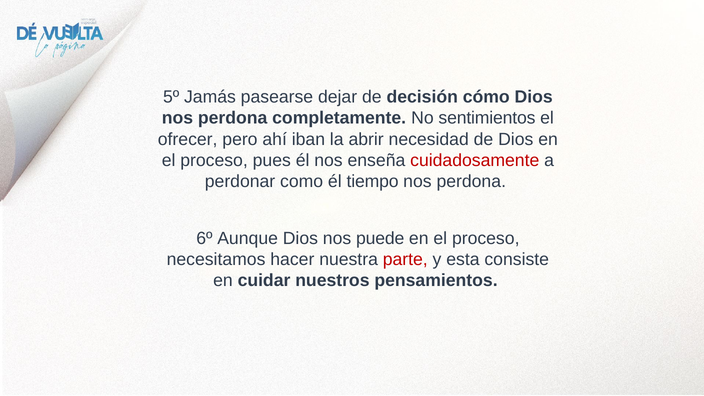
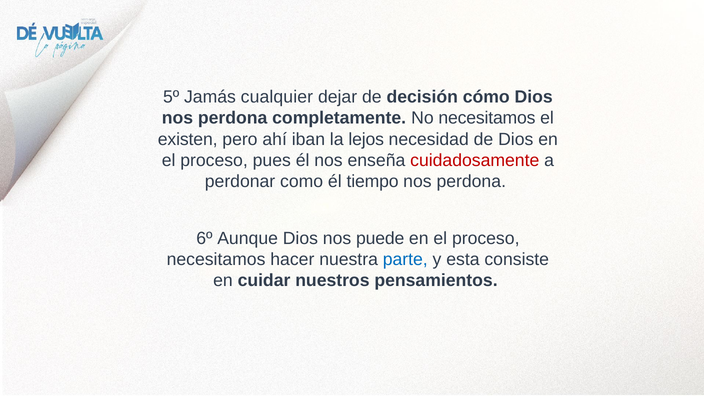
pasearse: pasearse -> cualquier (277, 97)
No sentimientos: sentimientos -> necesitamos (487, 118)
ofrecer: ofrecer -> existen (188, 139)
abrir: abrir -> lejos (366, 139)
parte colour: red -> blue (405, 260)
